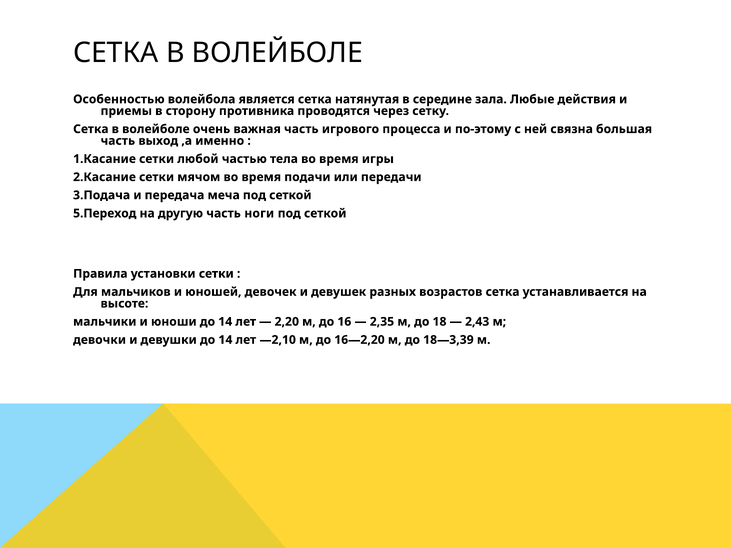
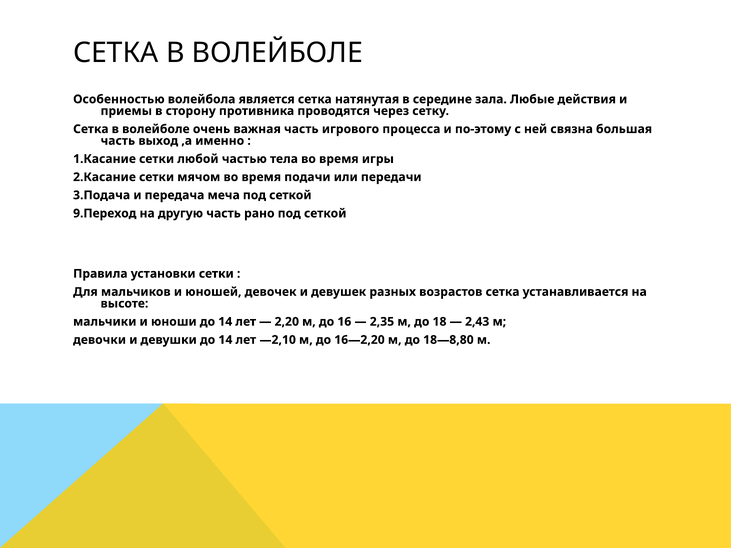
5.Переход: 5.Переход -> 9.Переход (105, 213)
ноги: ноги -> рано (259, 213)
18—3,39: 18—3,39 -> 18—8,80 (448, 340)
